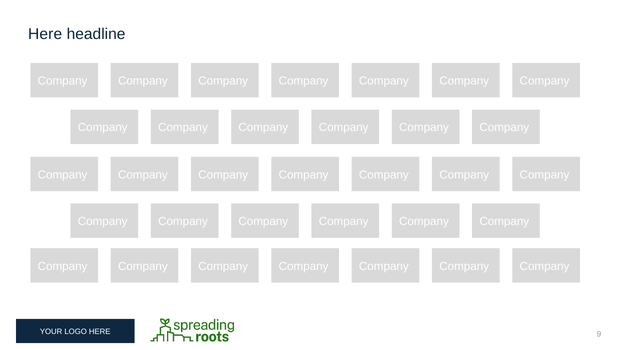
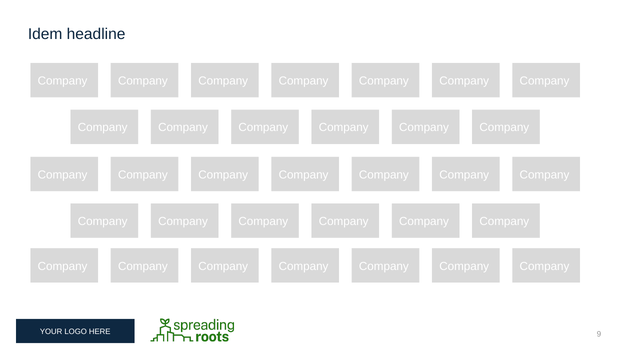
Here: Here -> Idem (45, 34)
